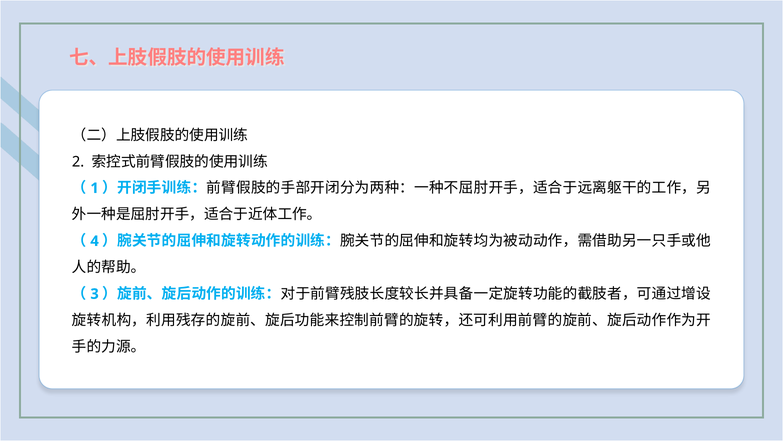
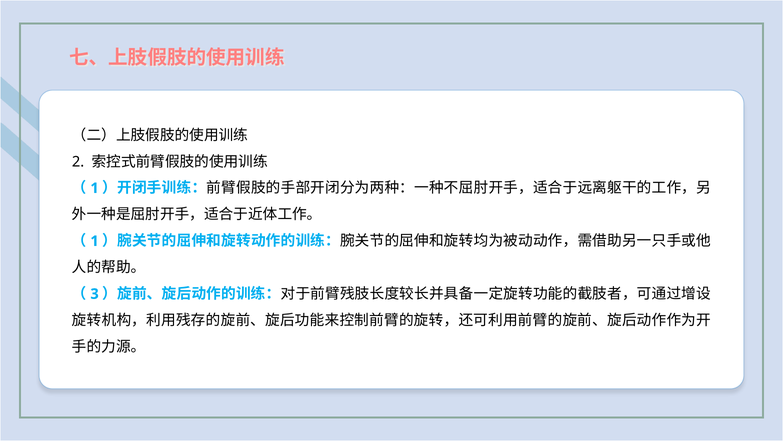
4: 4 -> 1 (95, 241)
